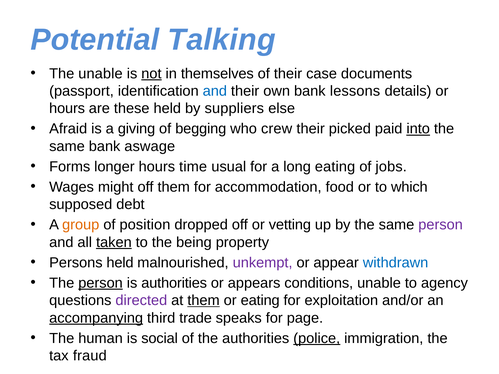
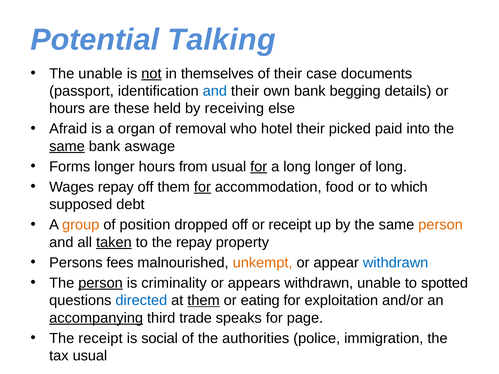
lessons: lessons -> begging (355, 91)
suppliers: suppliers -> receiving (234, 109)
giving: giving -> organ (136, 129)
begging: begging -> removal (201, 129)
crew: crew -> hotel (277, 129)
into underline: present -> none (418, 129)
same underline: none -> present (67, 146)
time: time -> from (193, 167)
for underline: none -> present (259, 167)
long eating: eating -> longer (335, 167)
of jobs: jobs -> long (391, 167)
Wages might: might -> repay (116, 187)
for underline: none -> present (202, 187)
or vetting: vetting -> receipt (290, 225)
person colour: purple -> orange (441, 225)
the being: being -> repay (194, 242)
Persons held: held -> fees (120, 263)
unkempt colour: purple -> orange (263, 263)
is authorities: authorities -> criminality (174, 283)
appears conditions: conditions -> withdrawn (319, 283)
agency: agency -> spotted (445, 283)
directed colour: purple -> blue (141, 301)
The human: human -> receipt (100, 338)
police underline: present -> none (317, 338)
tax fraud: fraud -> usual (90, 356)
